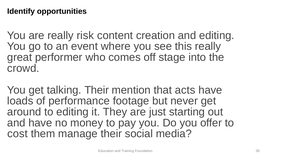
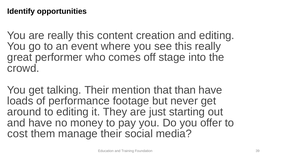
really risk: risk -> this (85, 35)
acts: acts -> than (185, 90)
